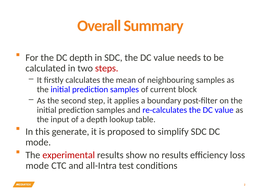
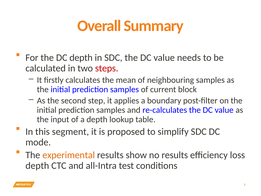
generate: generate -> segment (70, 132)
experimental colour: red -> orange (69, 155)
mode: mode -> depth (37, 165)
